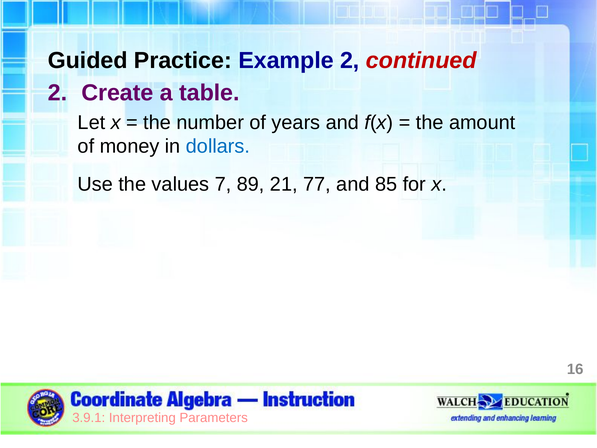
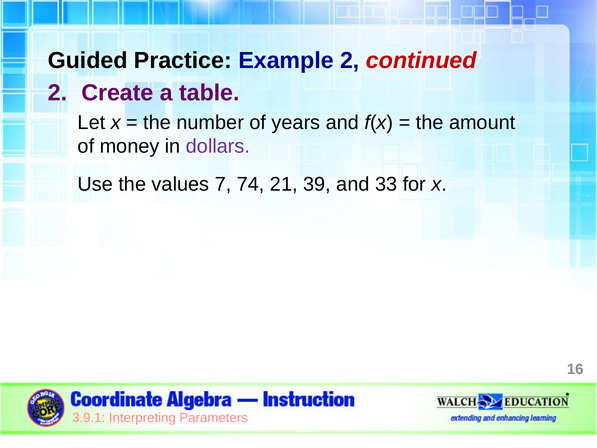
dollars colour: blue -> purple (218, 146)
89: 89 -> 74 (251, 184)
77: 77 -> 39 (317, 184)
85: 85 -> 33 (386, 184)
